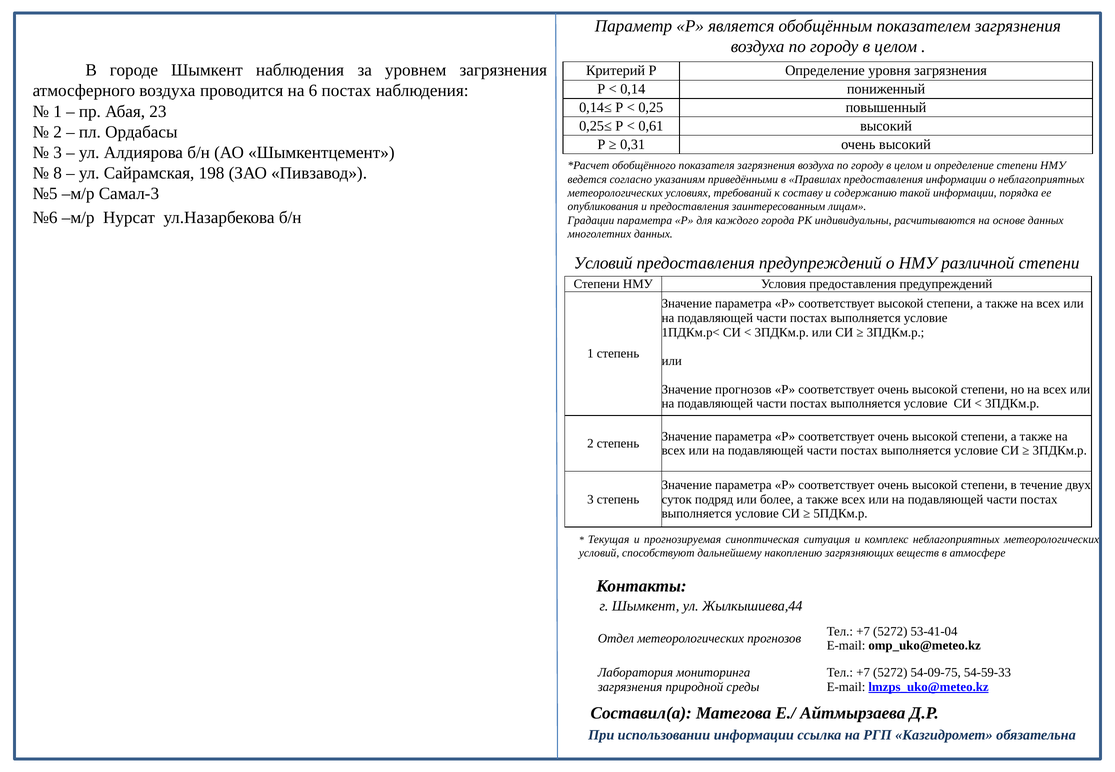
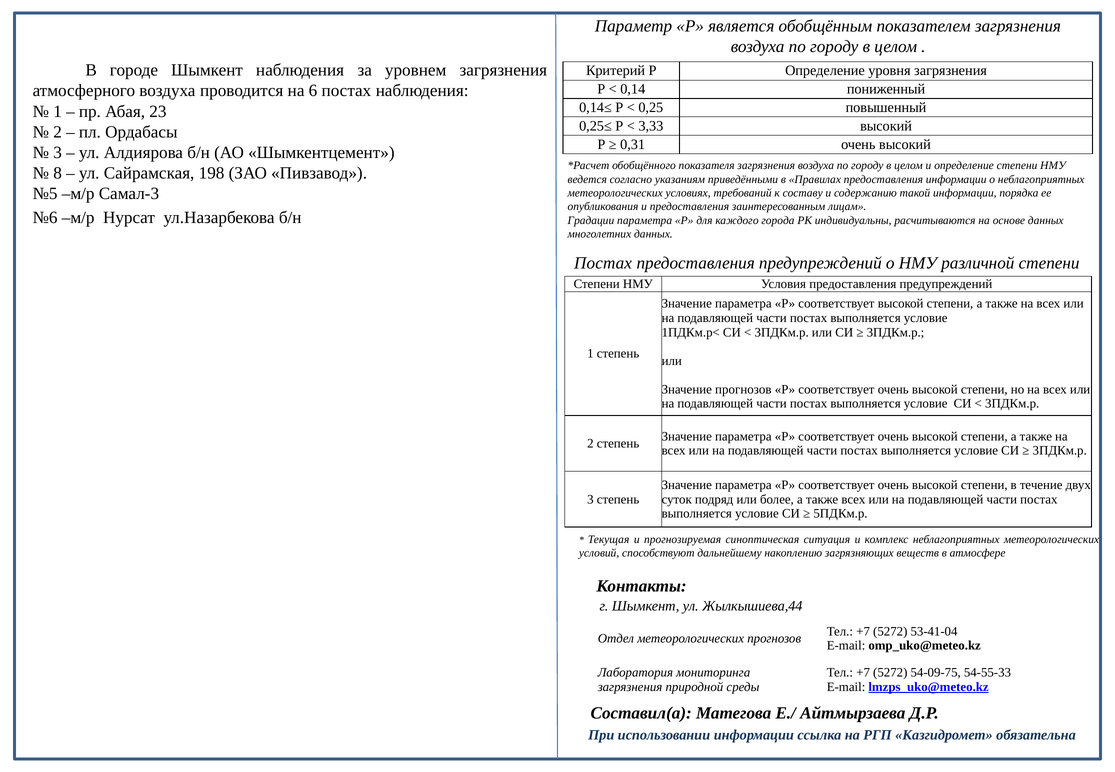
0,61: 0,61 -> 3,33 (651, 126)
Условий: Условий -> Постах (603, 263)
54-59-33: 54-59-33 -> 54-55-33 (987, 673)
